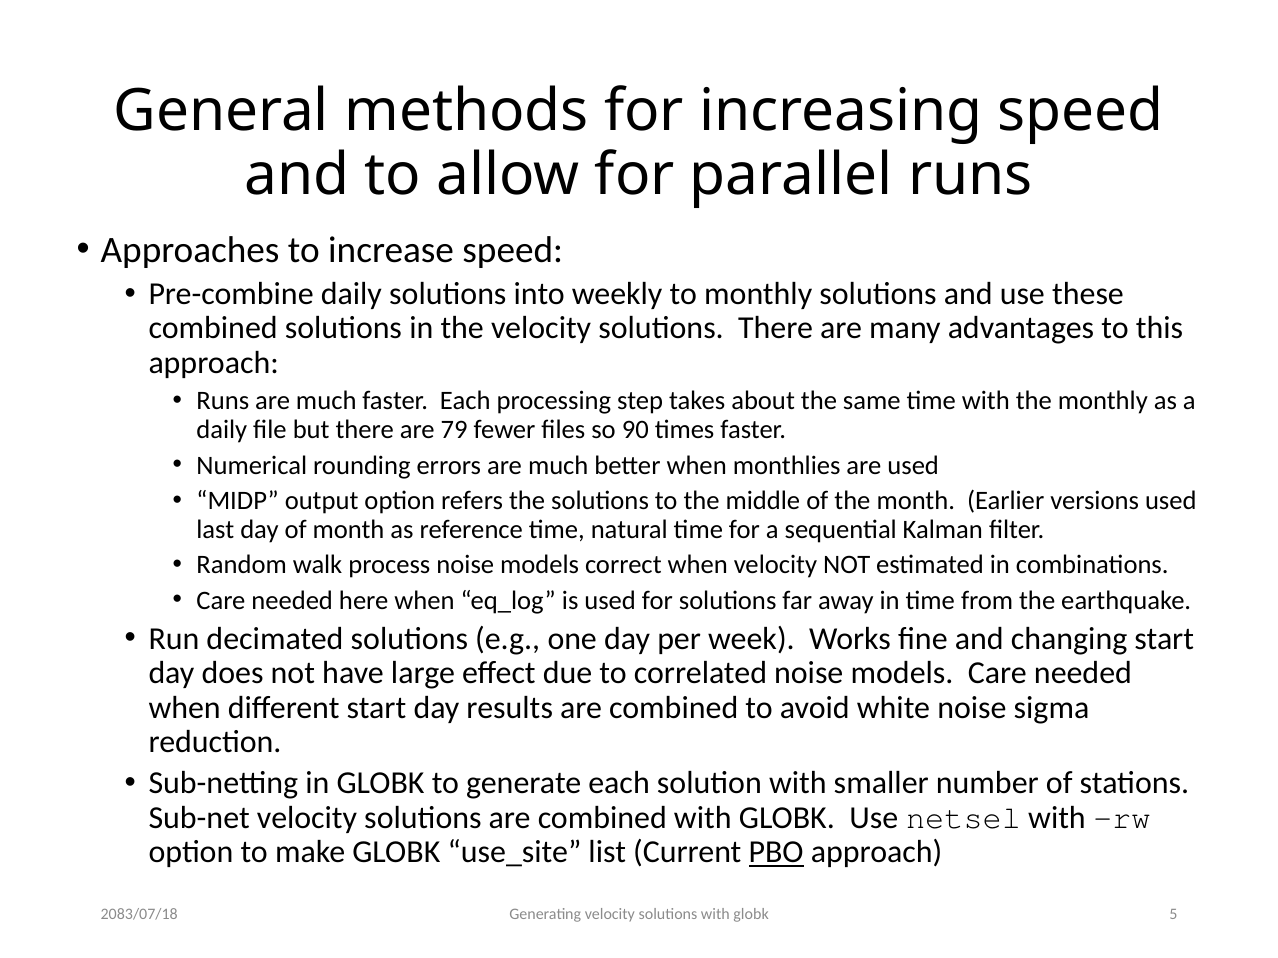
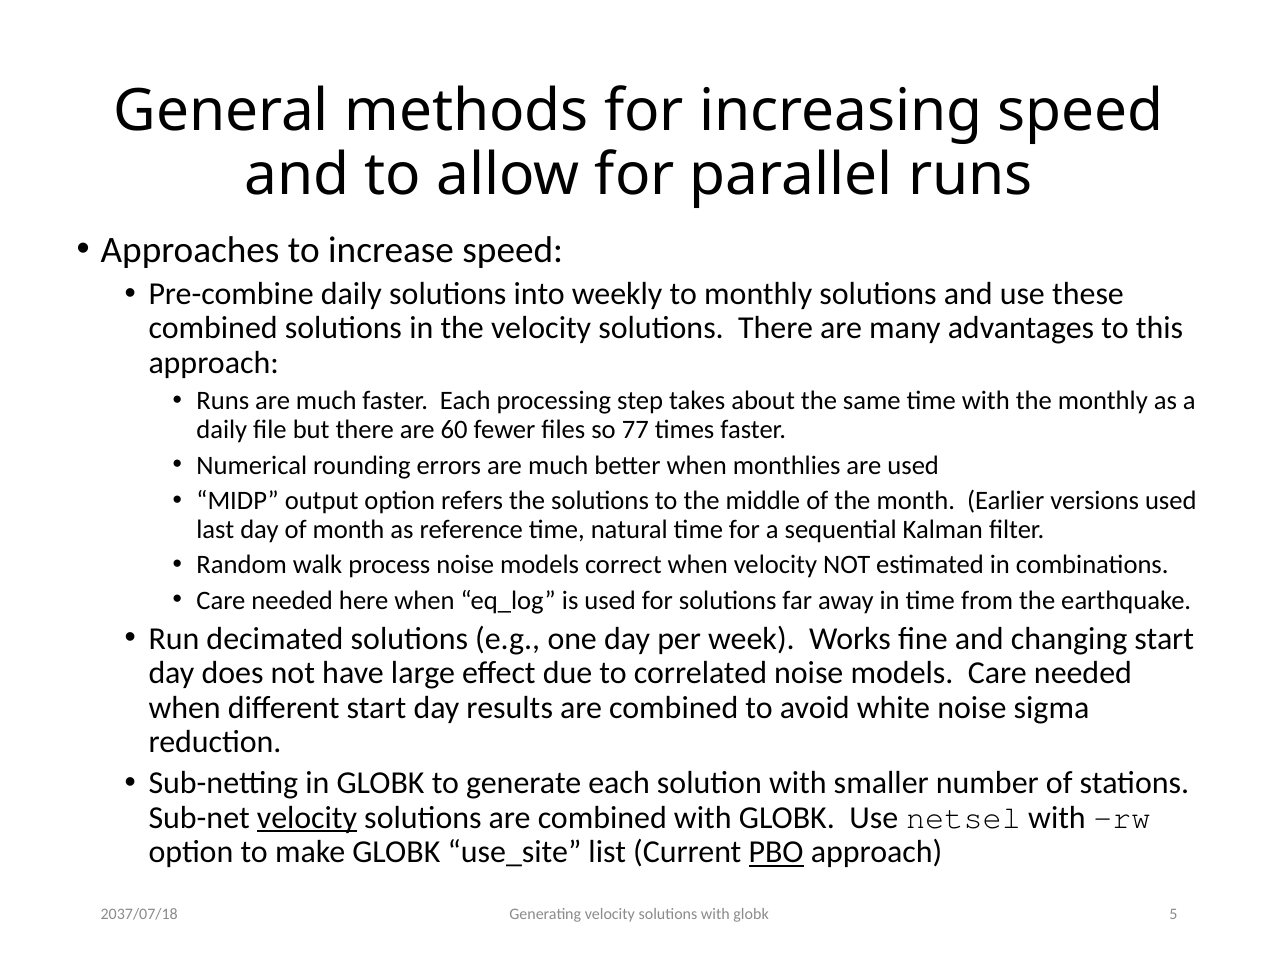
79: 79 -> 60 (454, 430)
90: 90 -> 77 (635, 430)
velocity underline: none -> present (307, 818)
2083/07/18: 2083/07/18 -> 2037/07/18 (139, 915)
